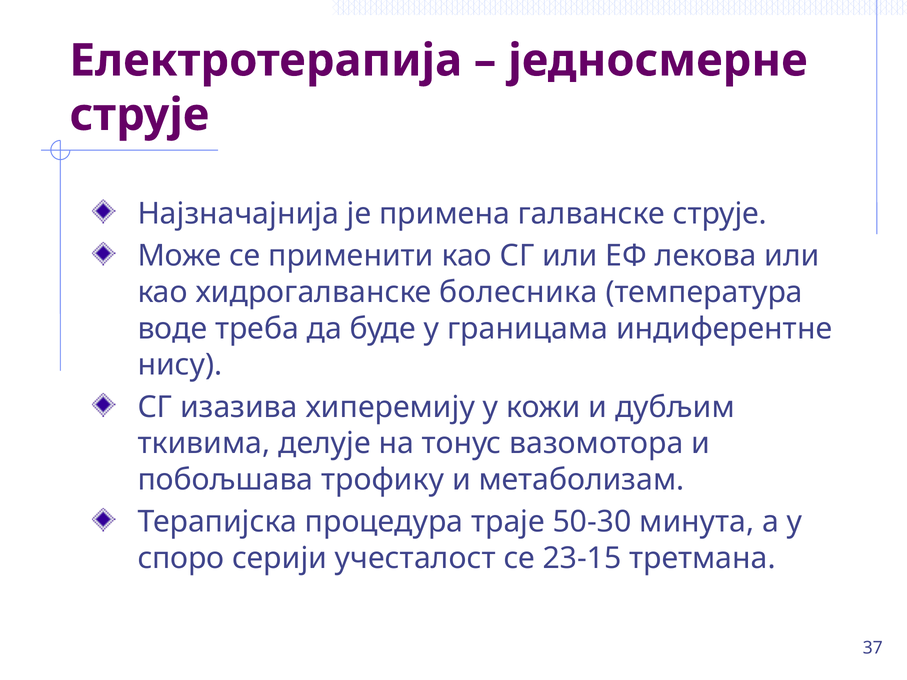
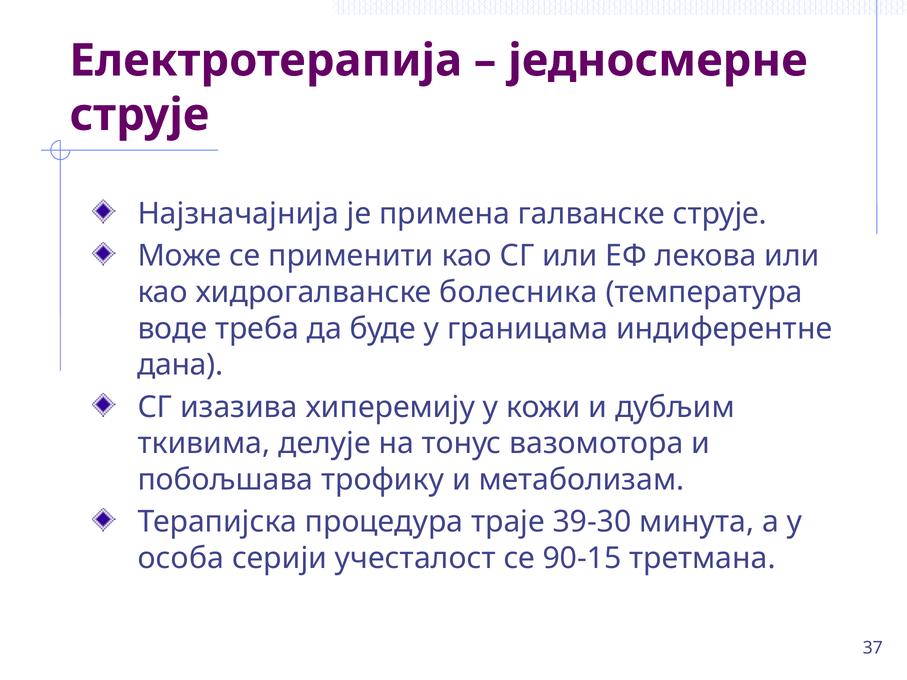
нису: нису -> дана (180, 365)
50-30: 50-30 -> 39-30 (592, 522)
споро: споро -> особа (181, 558)
23-15: 23-15 -> 90-15 (582, 558)
